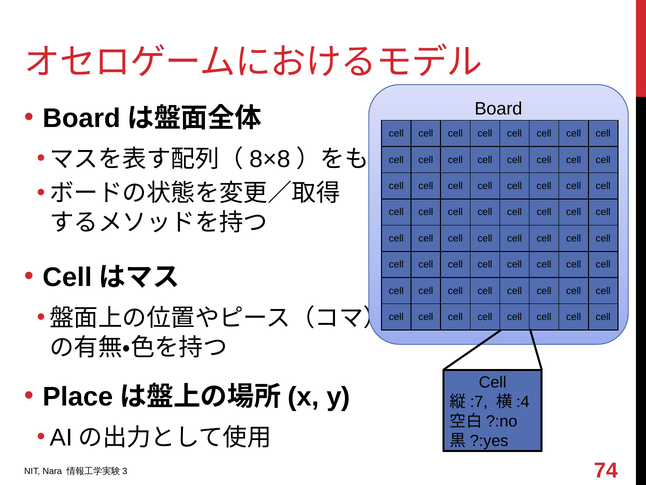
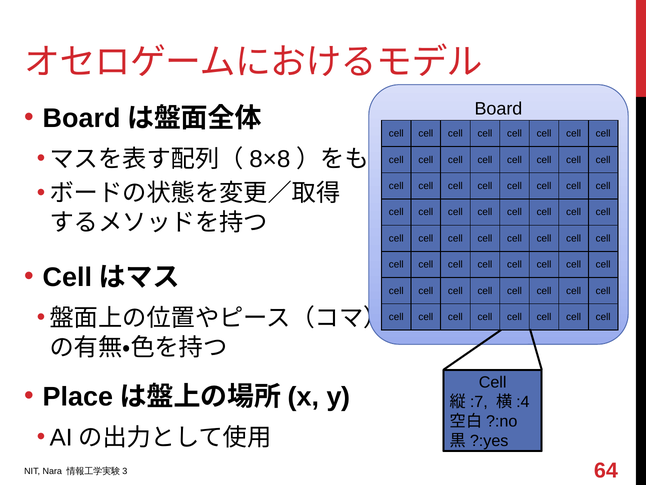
74: 74 -> 64 (606, 470)
